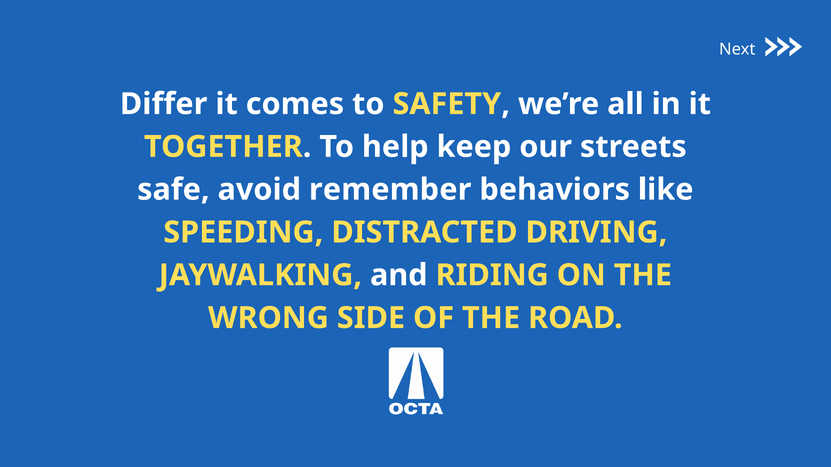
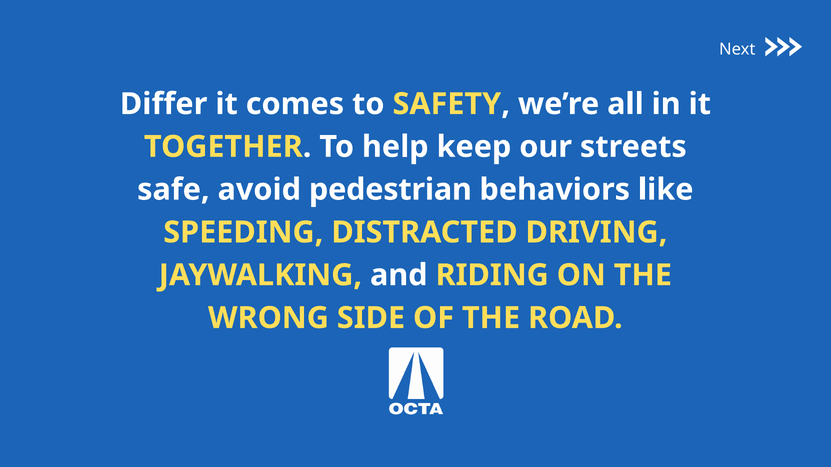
remember: remember -> pedestrian (390, 190)
